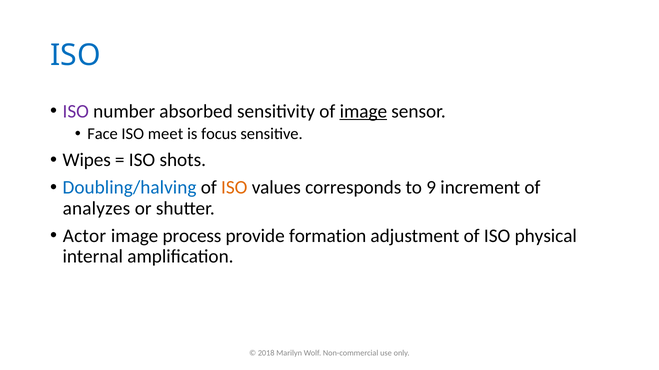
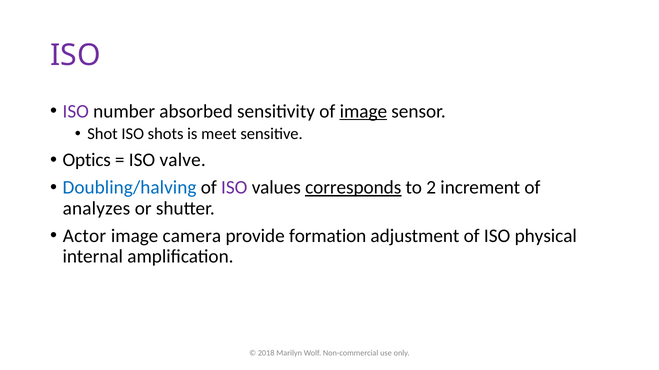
ISO colour: blue -> purple (75, 55)
Face: Face -> Shot (103, 134)
meet: meet -> shots (166, 134)
focus: focus -> meet (219, 134)
Wipes: Wipes -> Optics (87, 160)
shots: shots -> valve (183, 160)
ISO colour: orange -> purple (234, 188)
corresponds underline: none -> present (353, 188)
9: 9 -> 2 (431, 188)
process: process -> camera (192, 236)
